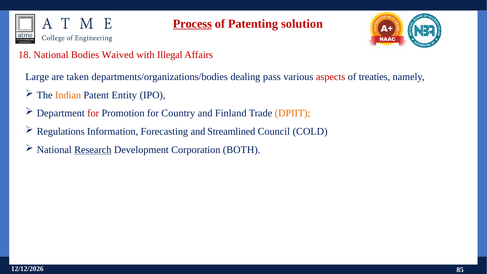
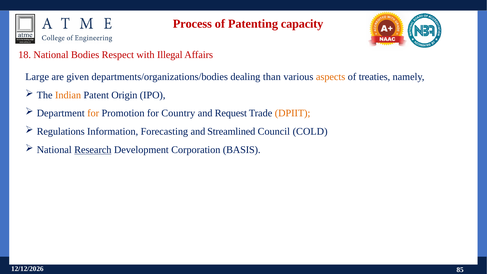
Process underline: present -> none (192, 24)
solution: solution -> capacity (302, 24)
Waived: Waived -> Respect (118, 55)
taken: taken -> given (78, 77)
pass: pass -> than (272, 77)
aspects colour: red -> orange (331, 77)
Entity: Entity -> Origin (124, 95)
for colour: red -> orange (93, 113)
Finland: Finland -> Request (231, 113)
BOTH: BOTH -> BASIS (242, 150)
